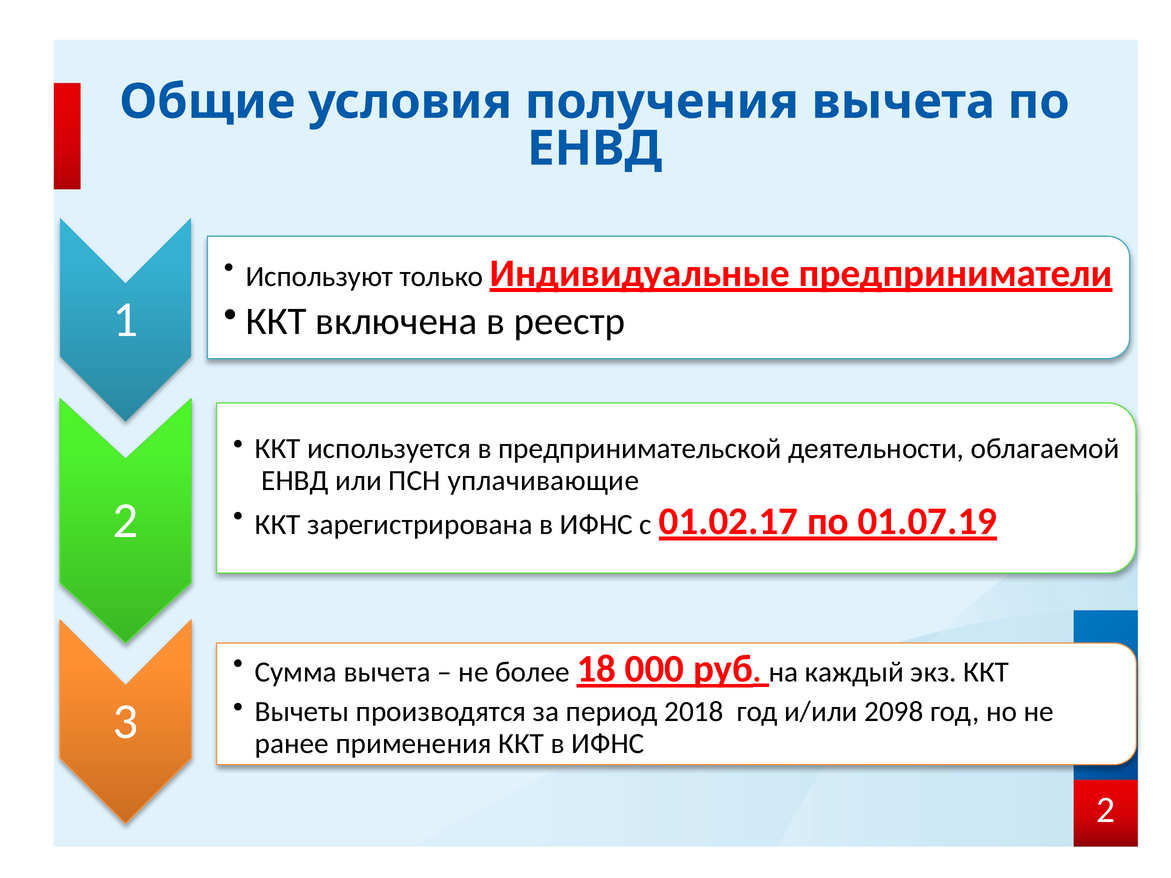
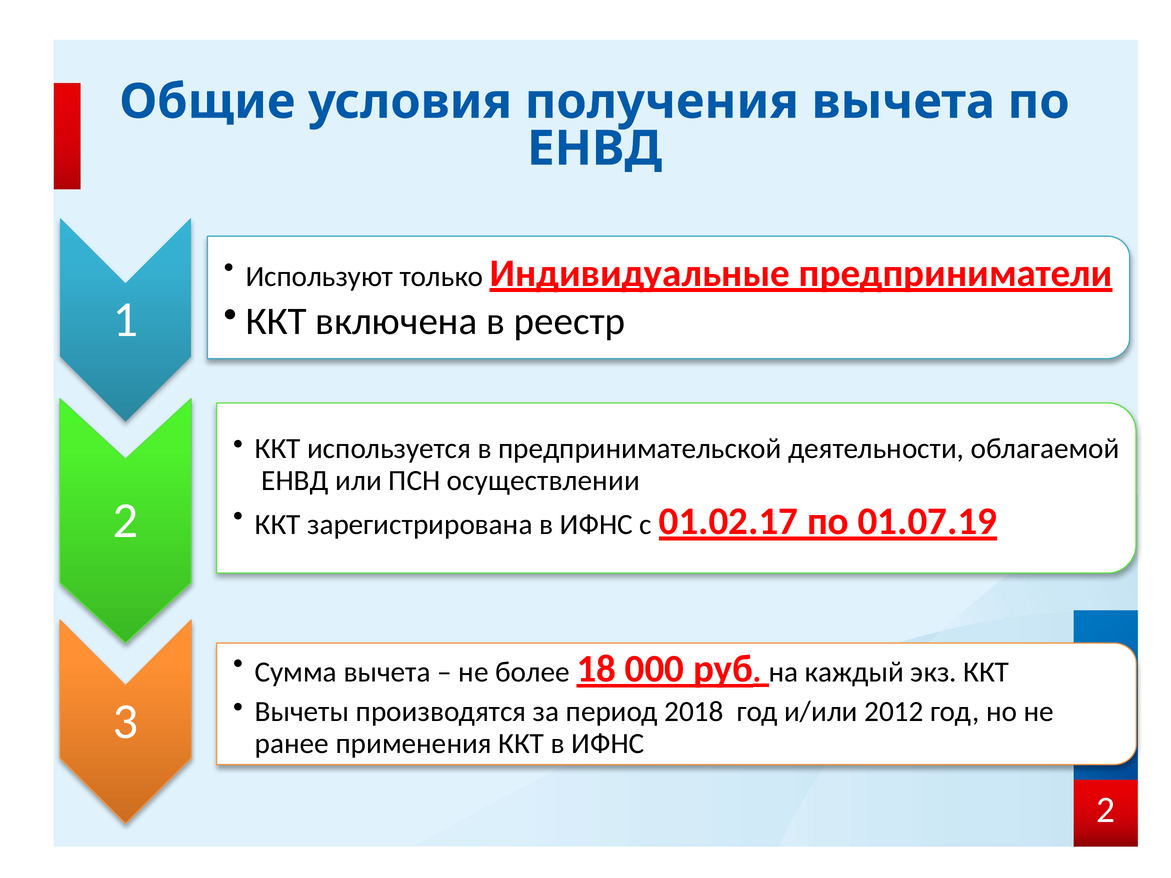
уплачивающие: уплачивающие -> осуществлении (543, 481)
2098: 2098 -> 2012 (894, 712)
